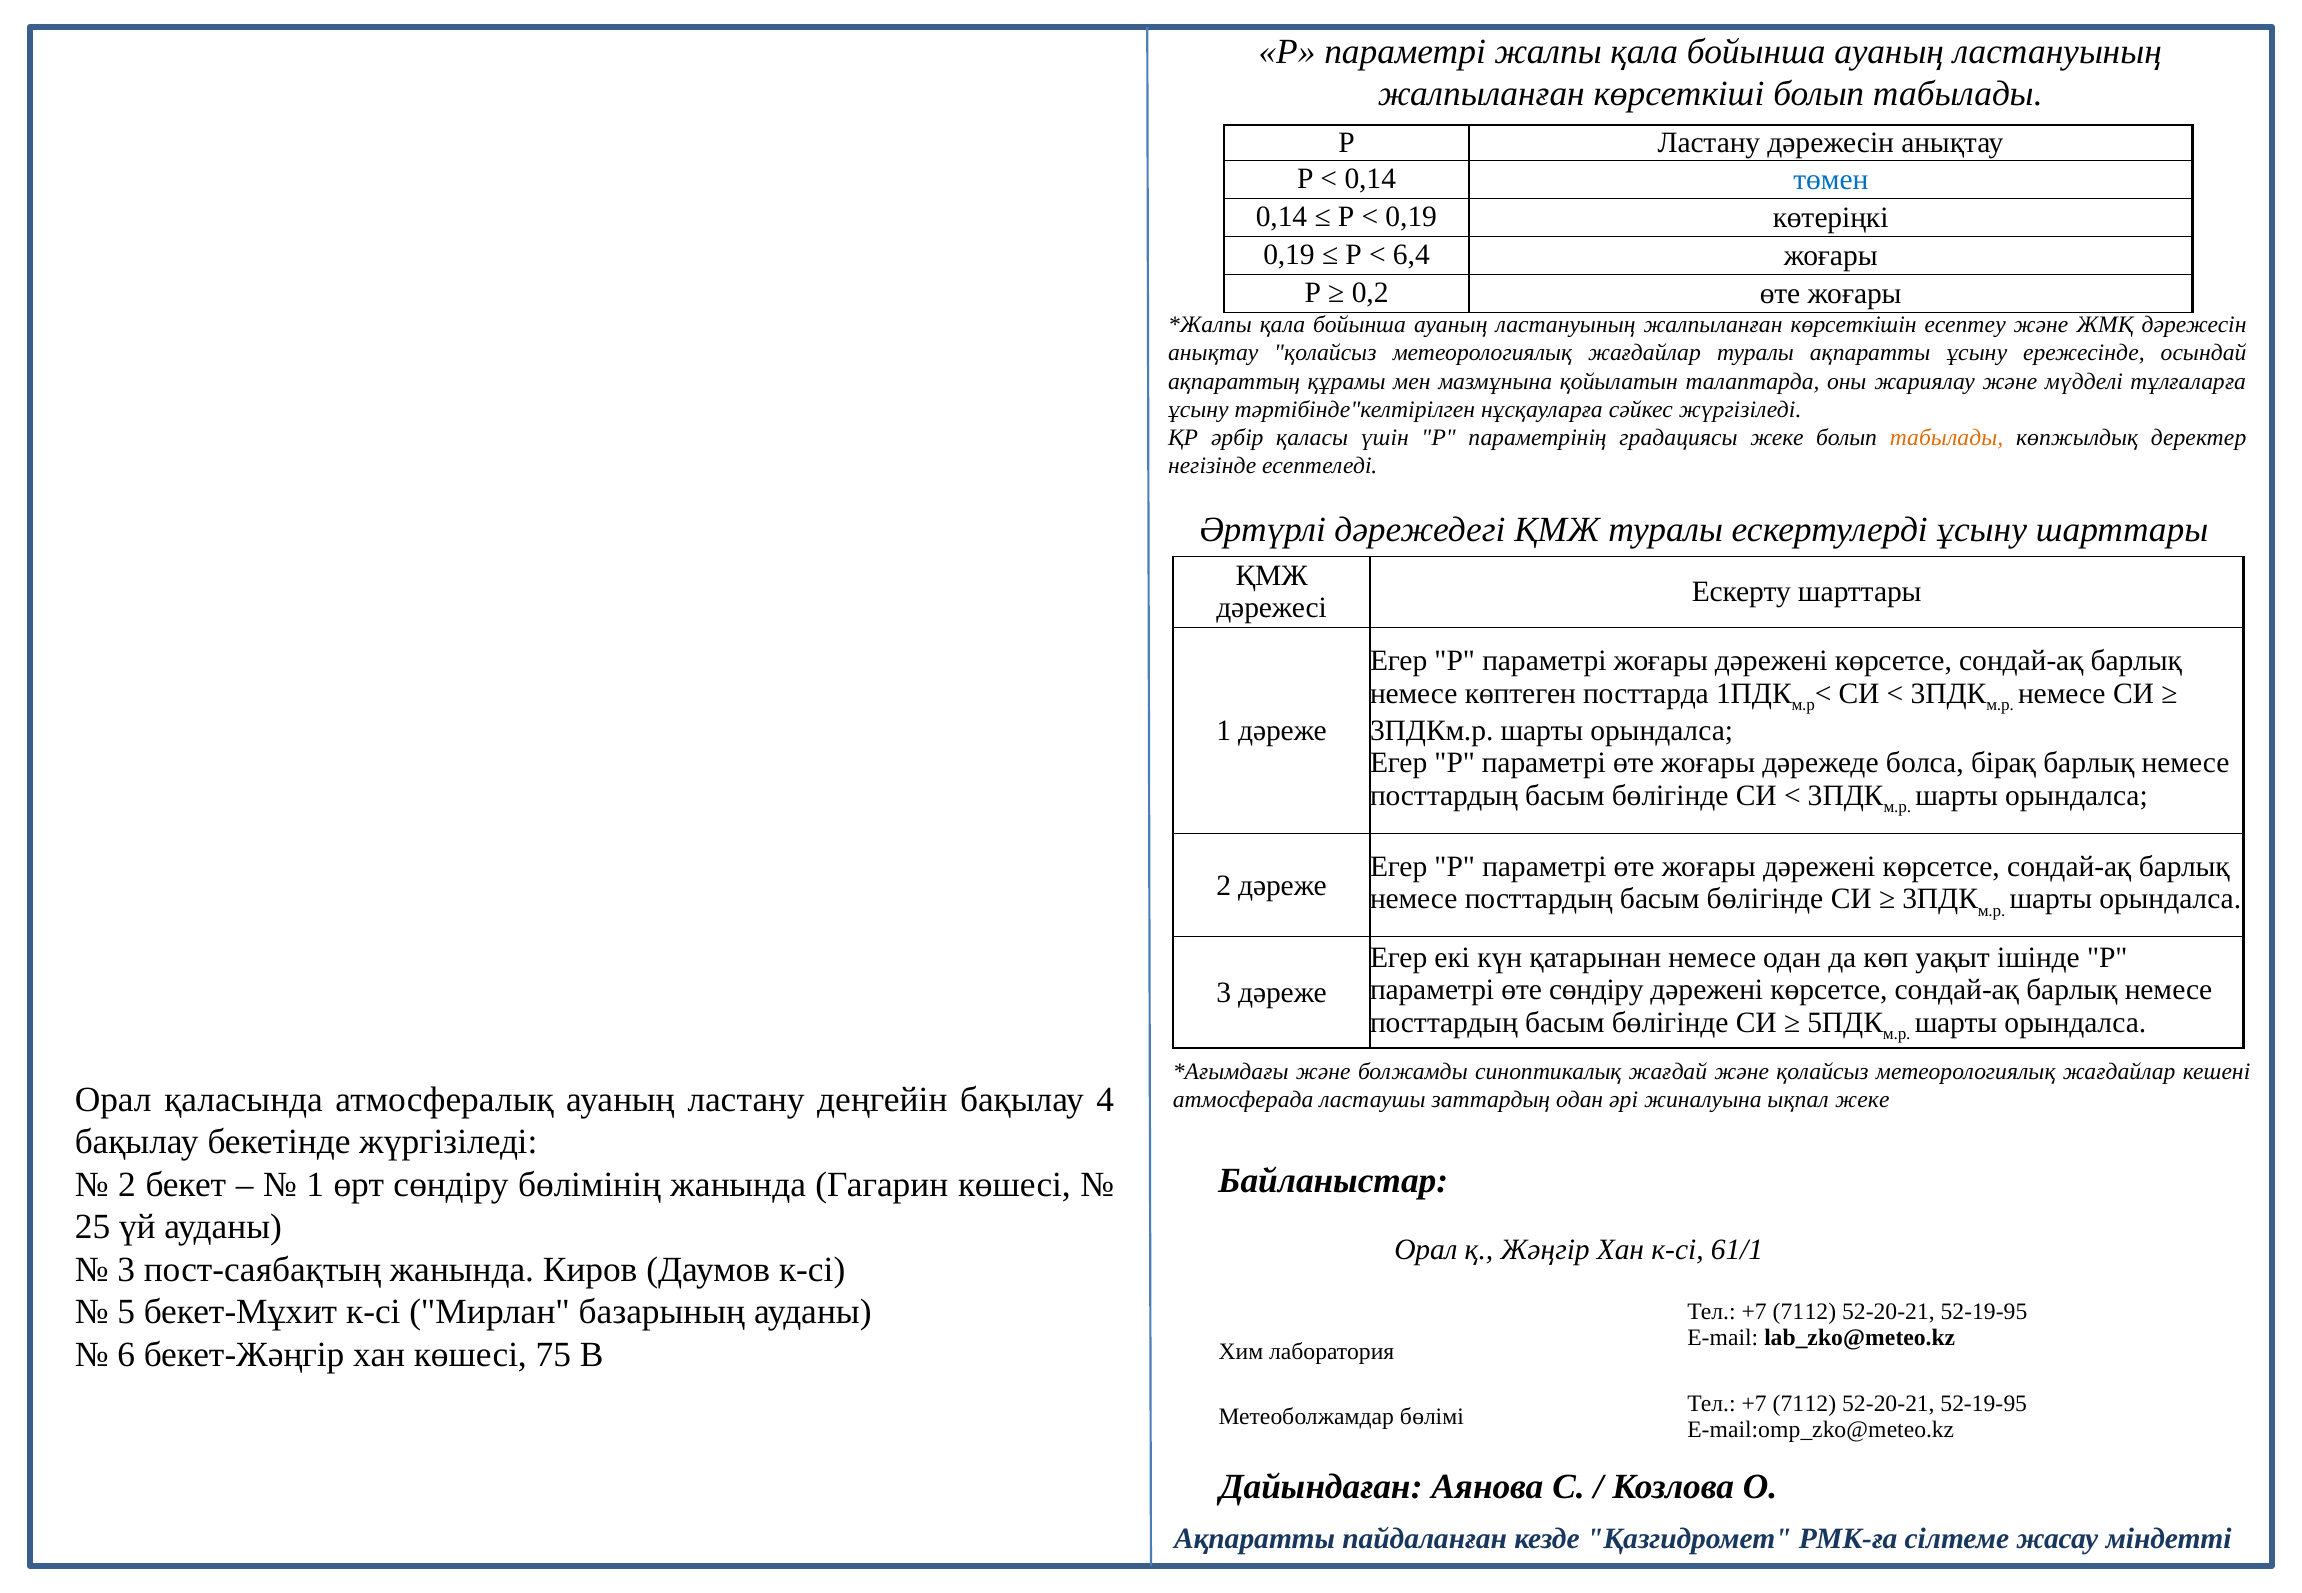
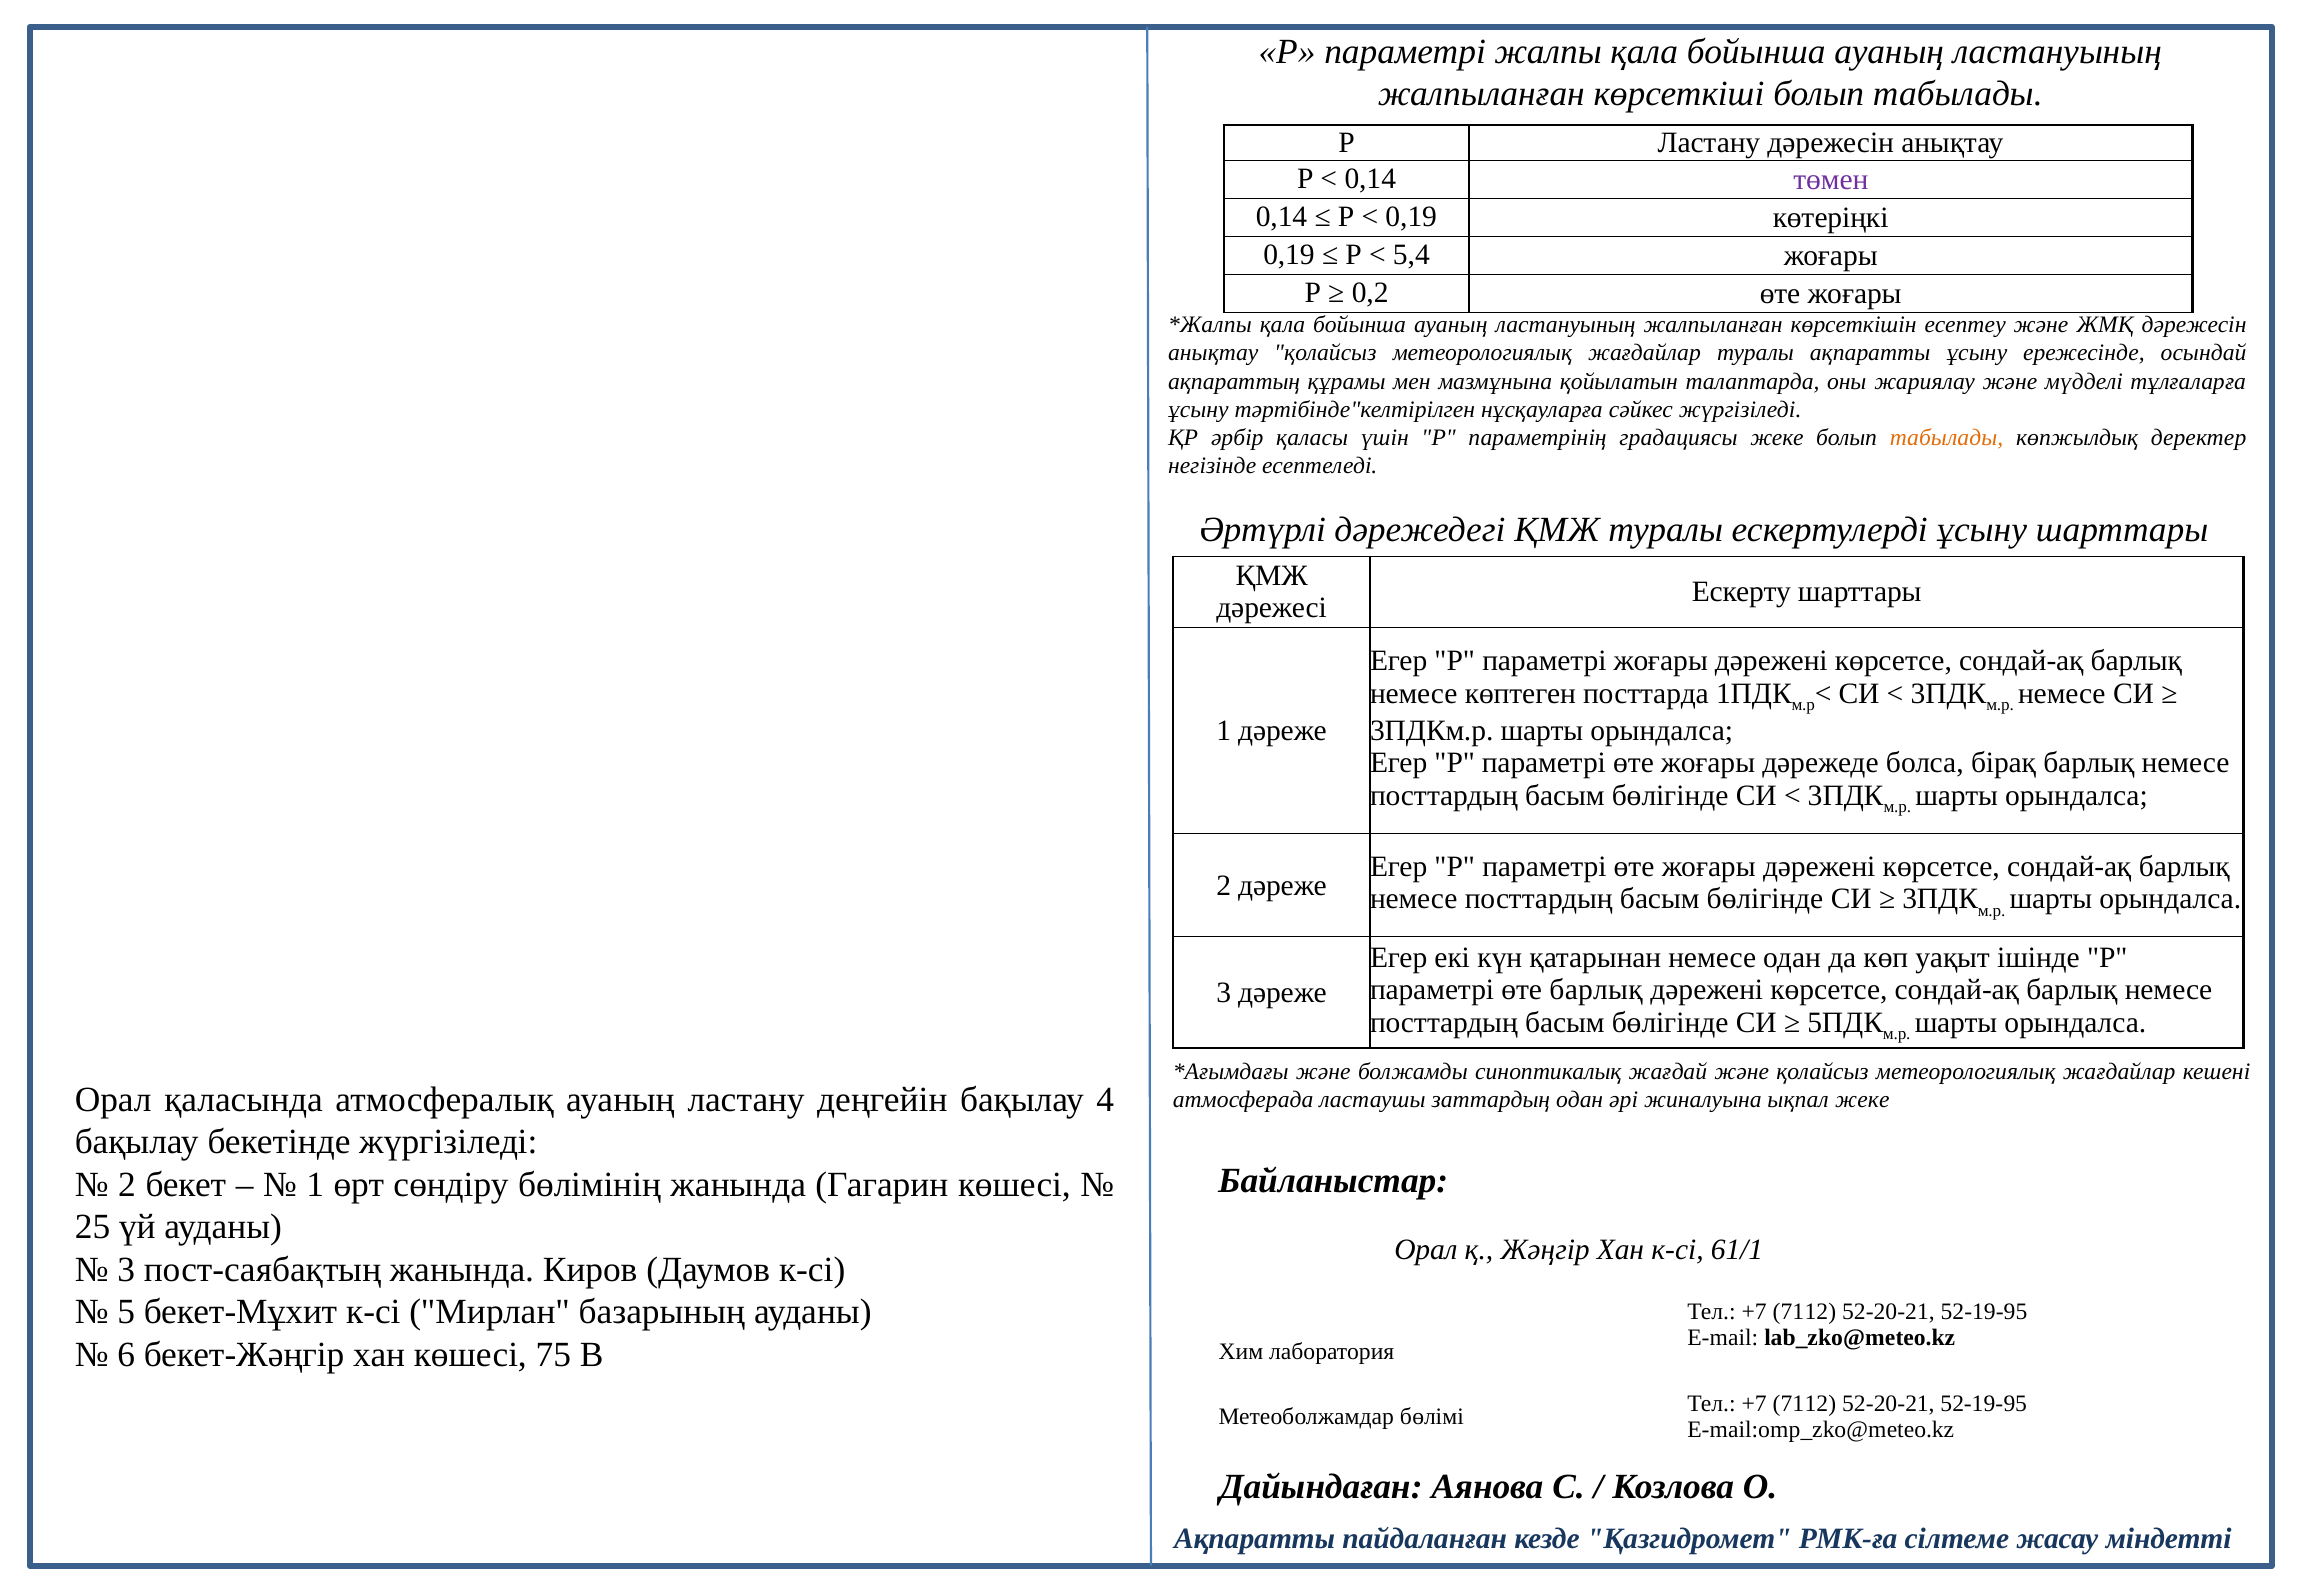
төмен colour: blue -> purple (1831, 180)
6,4: 6,4 -> 5,4 (1411, 255)
өте сөндіру: сөндіру -> барлық (1596, 991)
